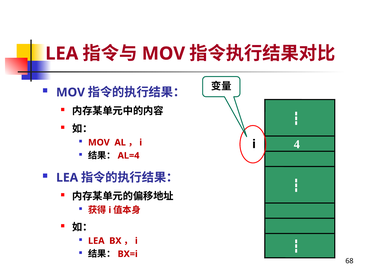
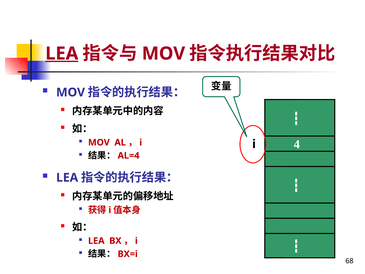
LEA underline: none -> present (62, 54)
